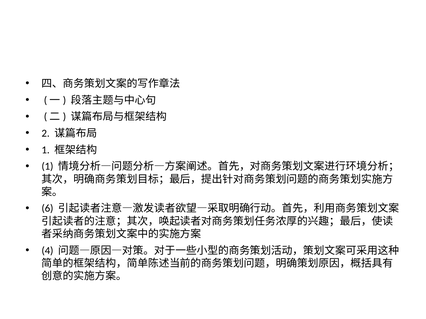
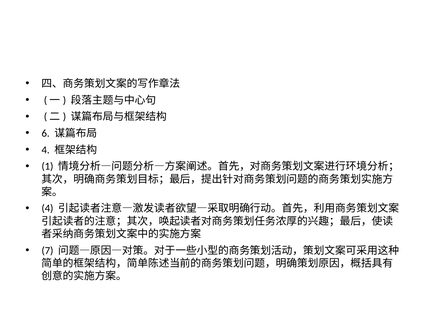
2: 2 -> 6 (46, 134)
1: 1 -> 4 (46, 150)
6: 6 -> 4 (47, 209)
4: 4 -> 7 (47, 251)
